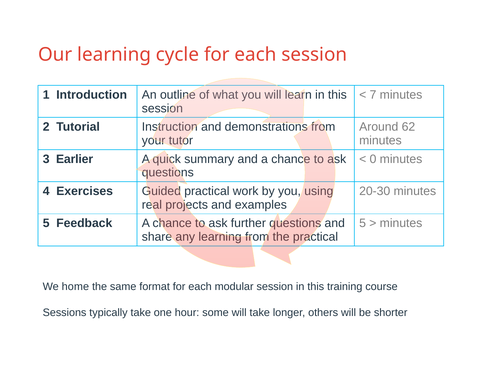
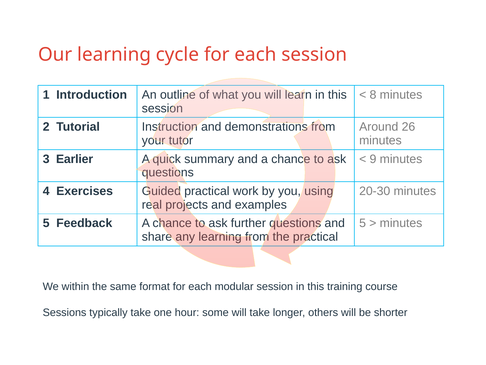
7: 7 -> 8 (373, 95)
62: 62 -> 26 (408, 127)
0: 0 -> 9 (373, 159)
home: home -> within (75, 286)
